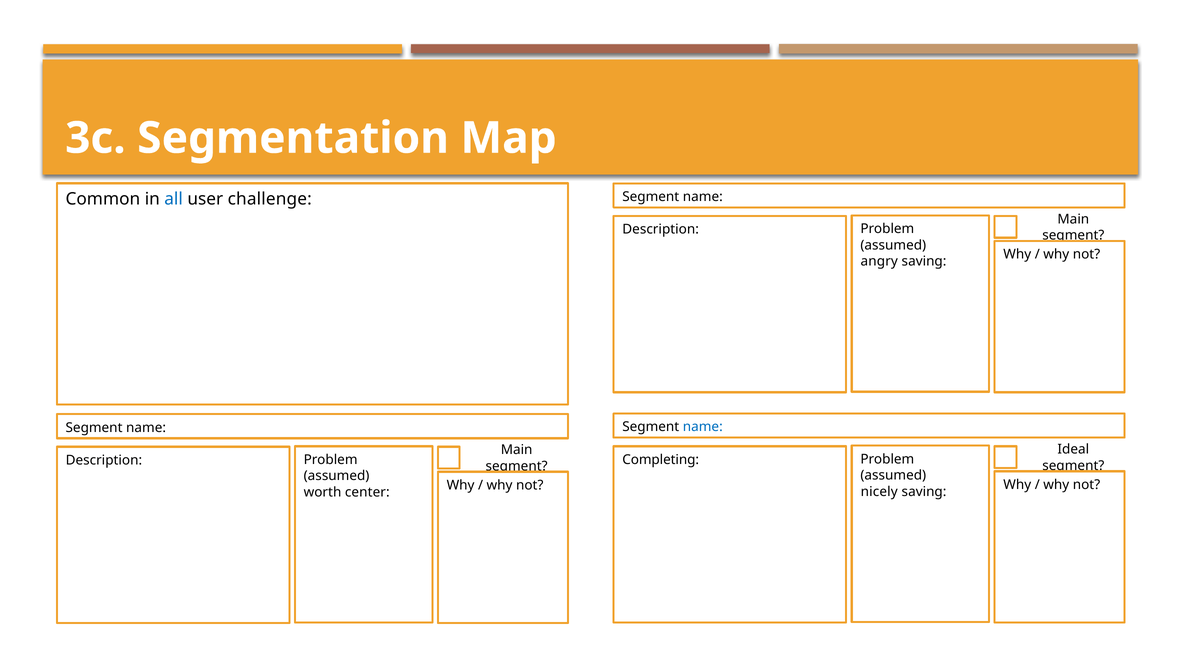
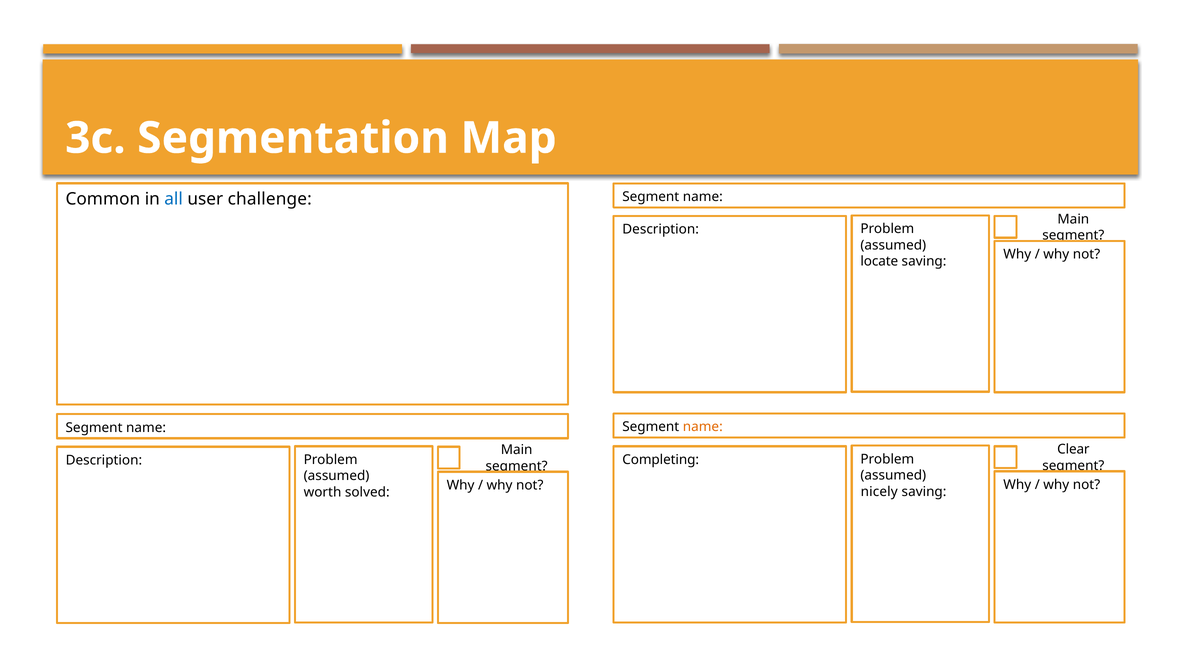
angry: angry -> locate (879, 261)
name colour: blue -> orange (703, 427)
Ideal: Ideal -> Clear (1073, 450)
center: center -> solved (367, 492)
